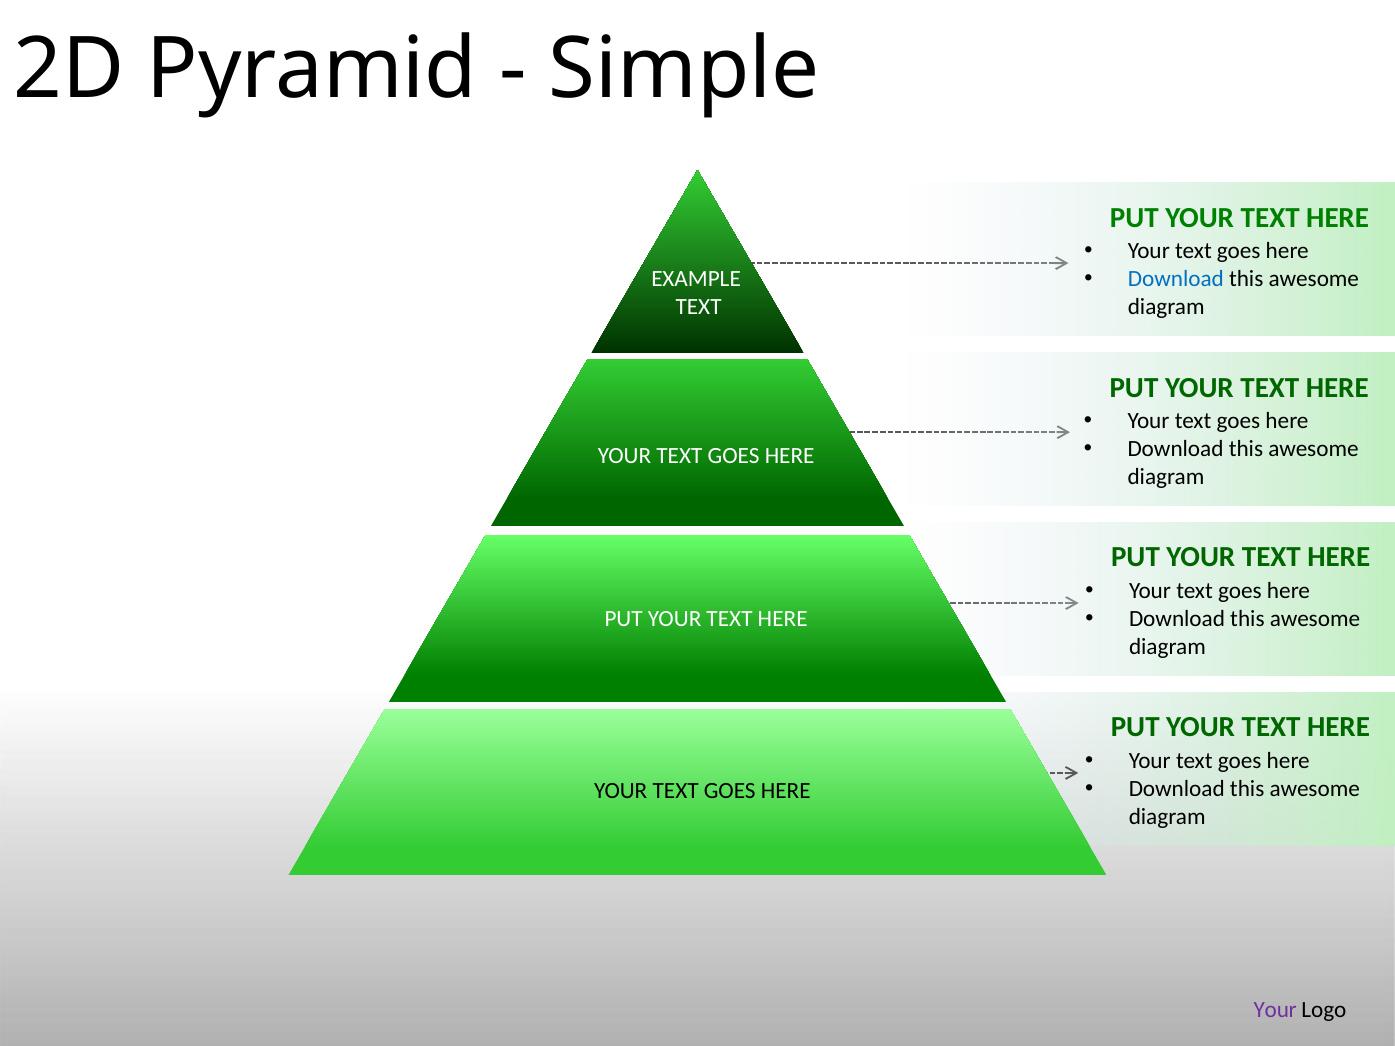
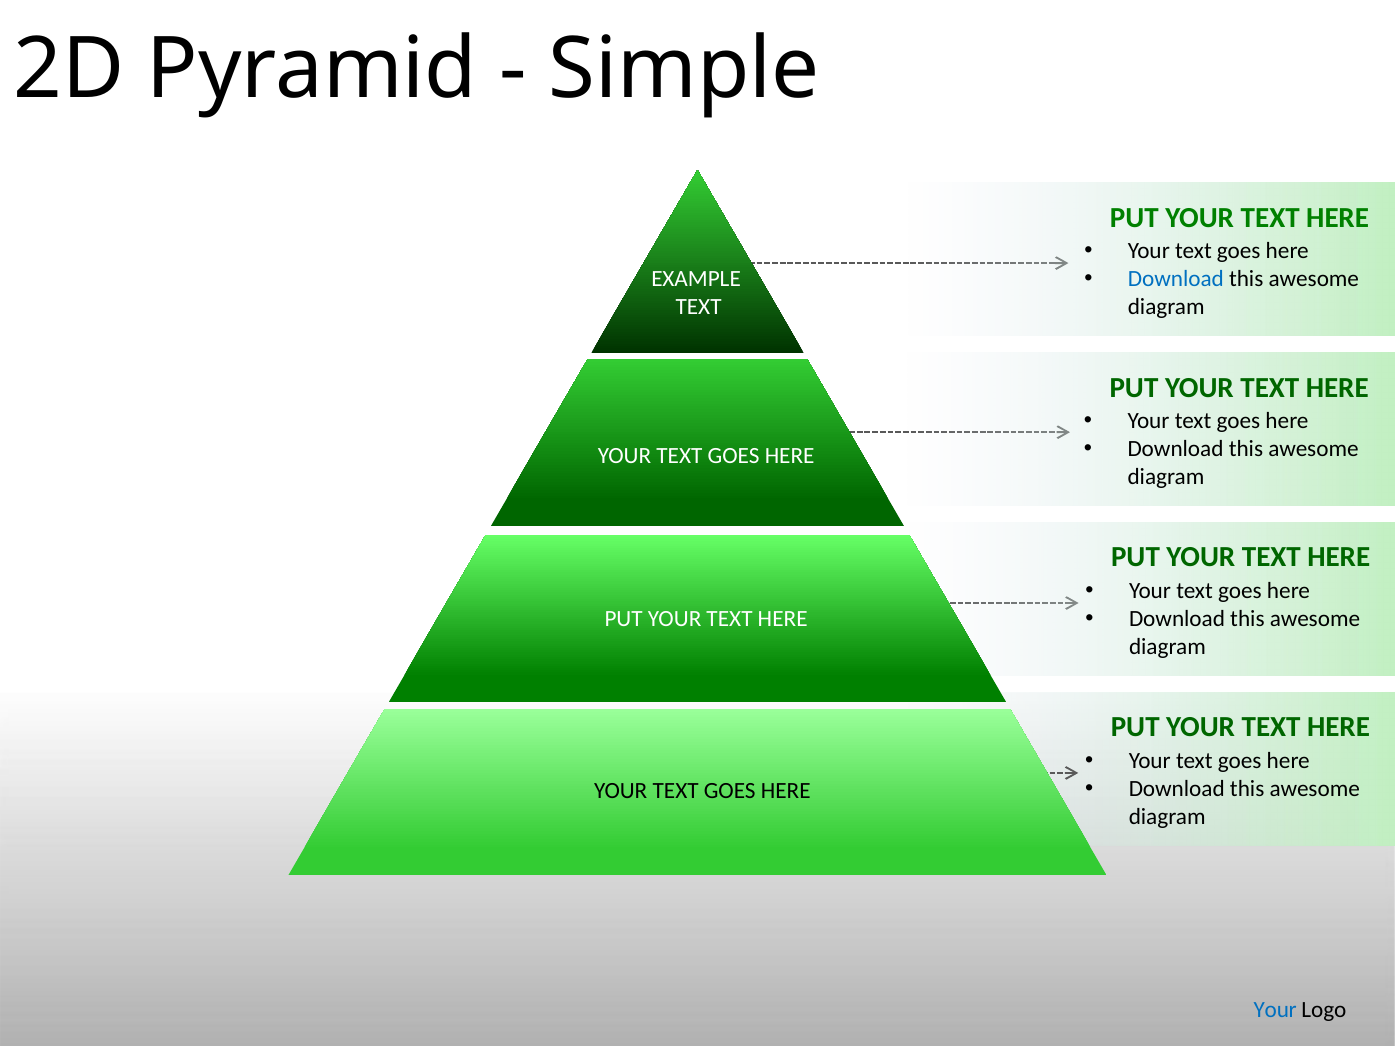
Your colour: purple -> blue (1275, 1011)
